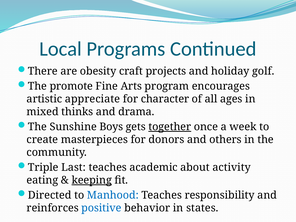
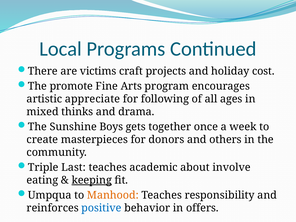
obesity: obesity -> victims (98, 71)
golf: golf -> cost (263, 71)
character: character -> following (165, 99)
together underline: present -> none (170, 127)
activity: activity -> involve (232, 167)
Directed: Directed -> Umpqua (50, 195)
Manhood colour: blue -> orange (113, 195)
states: states -> offers (202, 208)
